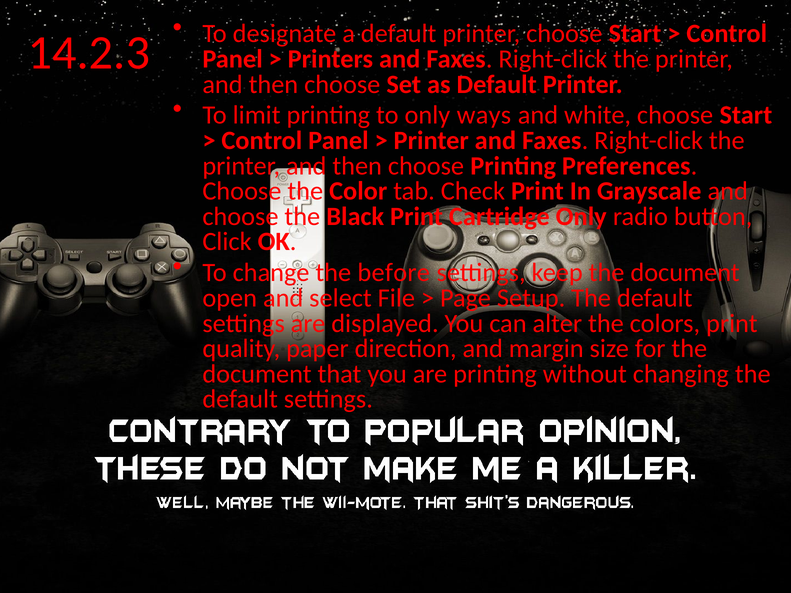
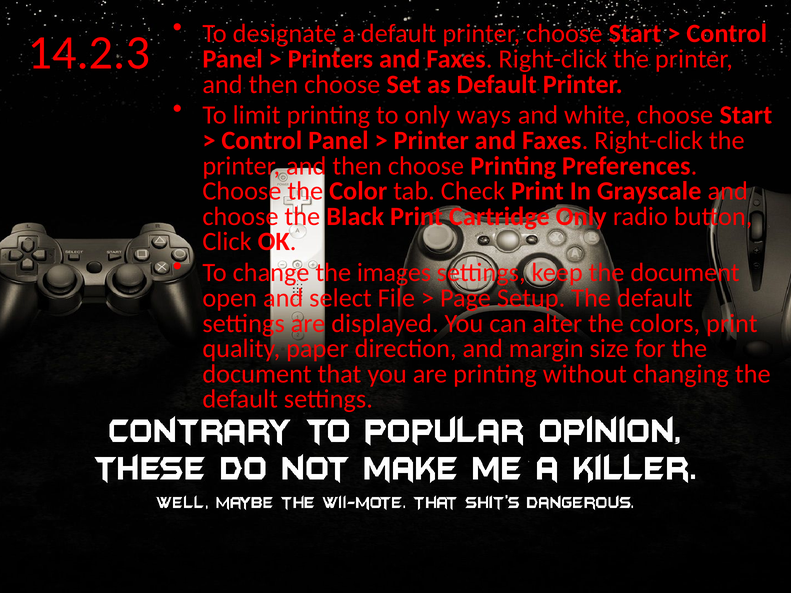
before: before -> images (394, 273)
